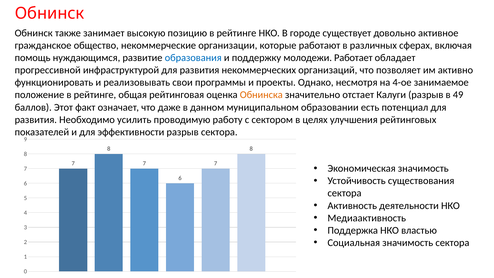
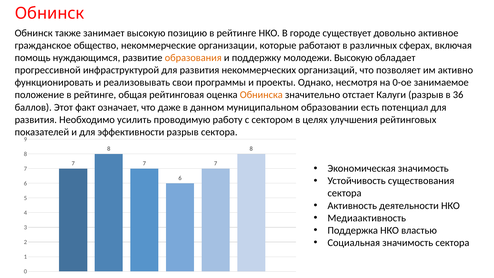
образования colour: blue -> orange (193, 58)
молодежи Работает: Работает -> Высокую (353, 58)
4-ое: 4-ое -> 0-ое (402, 83)
49: 49 -> 36 (458, 95)
